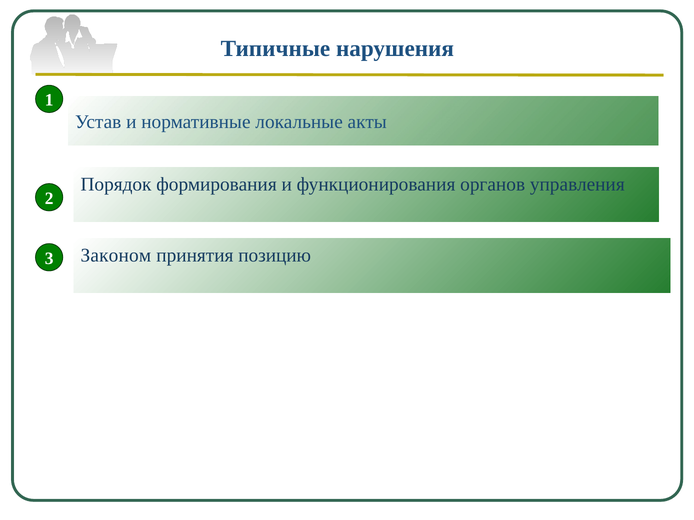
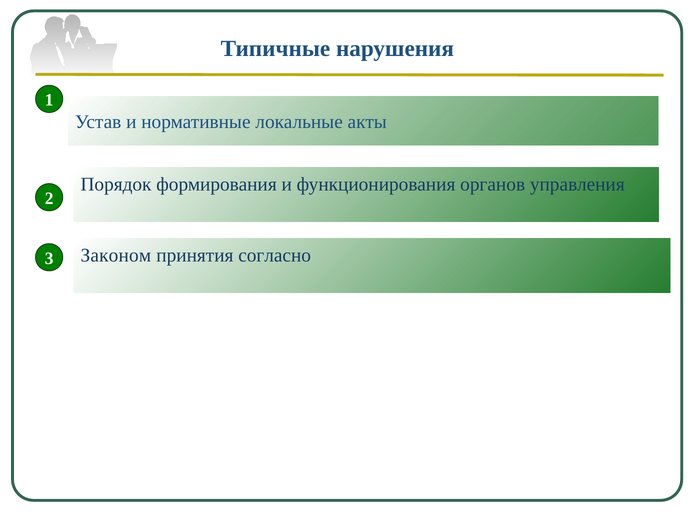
позицию: позицию -> согласно (275, 255)
